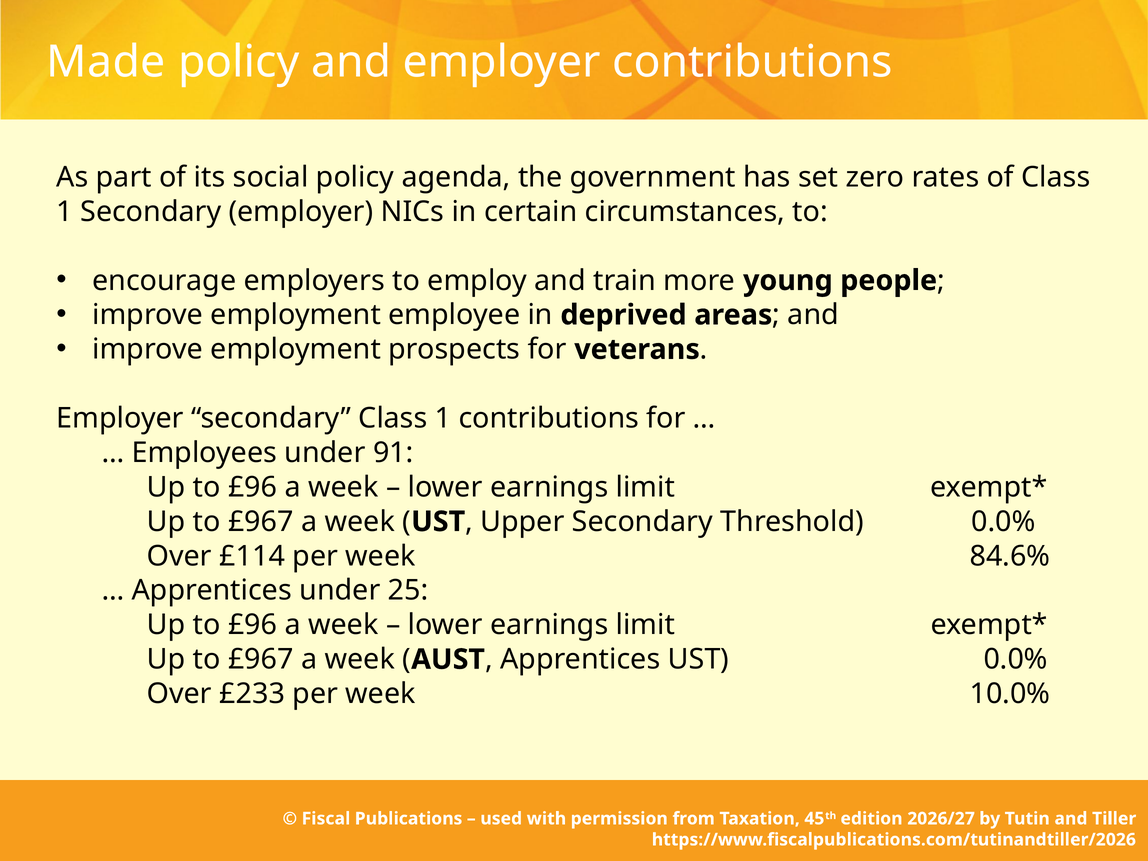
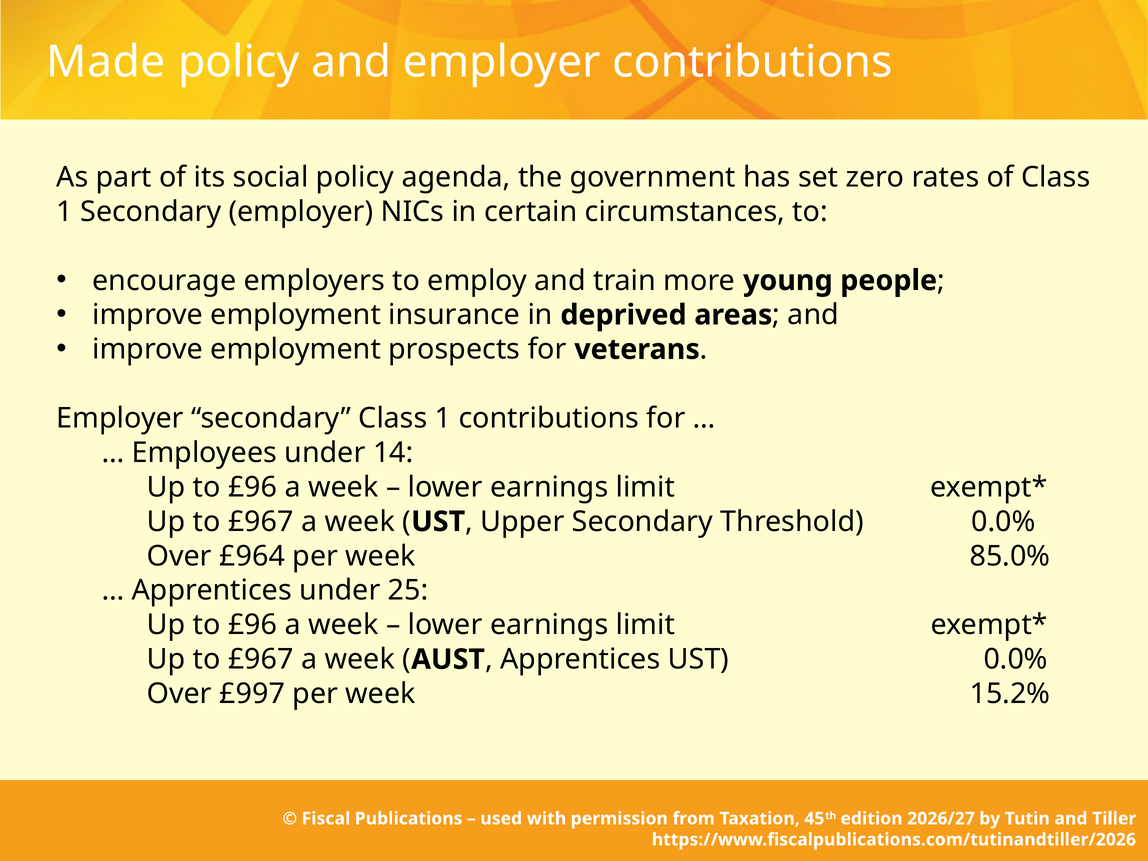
employee: employee -> insurance (454, 315)
91: 91 -> 14 (393, 453)
£114: £114 -> £964 (252, 556)
84.6%: 84.6% -> 85.0% (1010, 556)
£233: £233 -> £997 (252, 694)
10.0%: 10.0% -> 15.2% (1010, 694)
